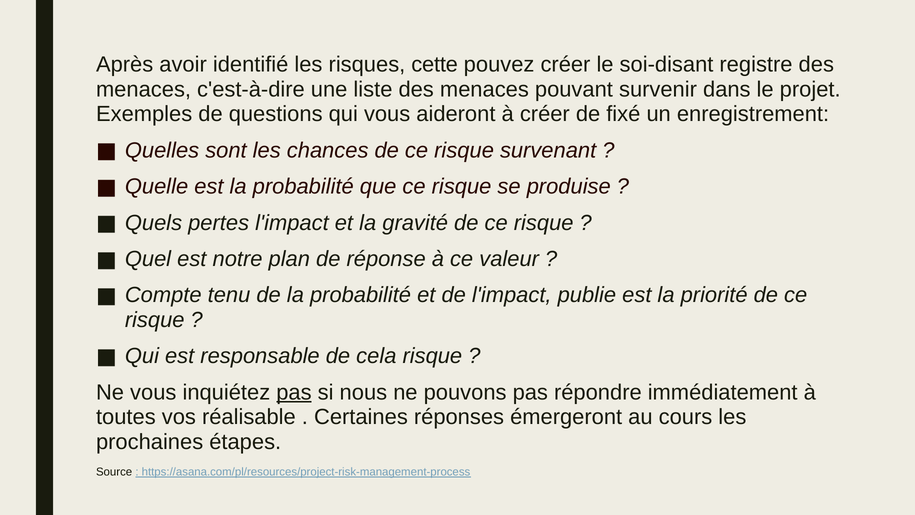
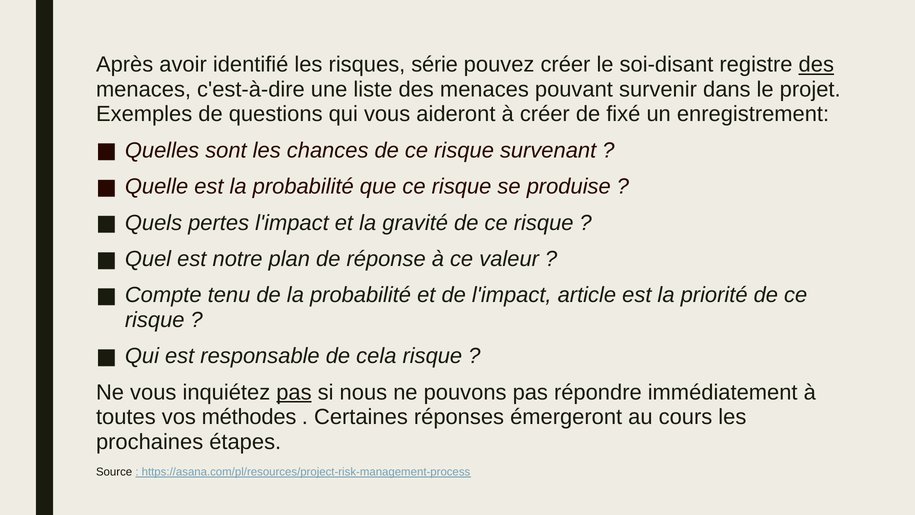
cette: cette -> série (435, 65)
des underline: none -> present (816, 65)
publie: publie -> article (587, 295)
réalisable: réalisable -> méthodes (249, 417)
